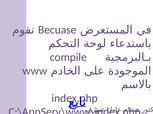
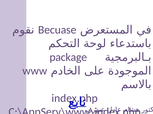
compile: compile -> package (68, 57)
